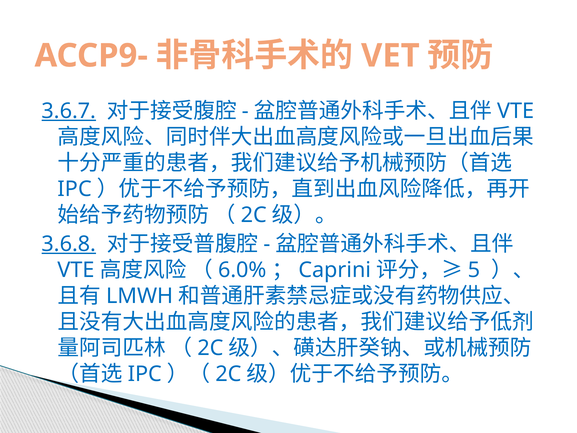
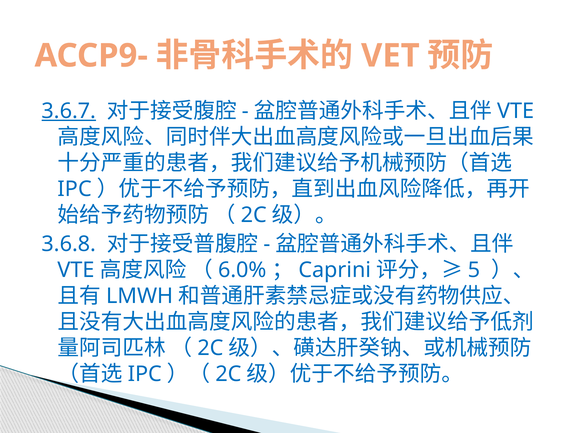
3.6.8 underline: present -> none (69, 244)
